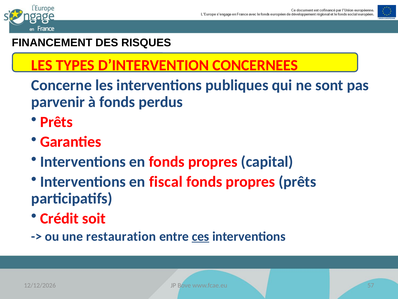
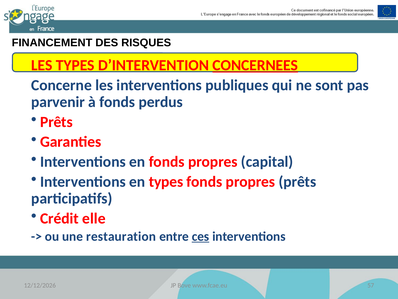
CONCERNEES underline: none -> present (255, 65)
en fiscal: fiscal -> types (166, 181)
soit: soit -> elle (94, 218)
